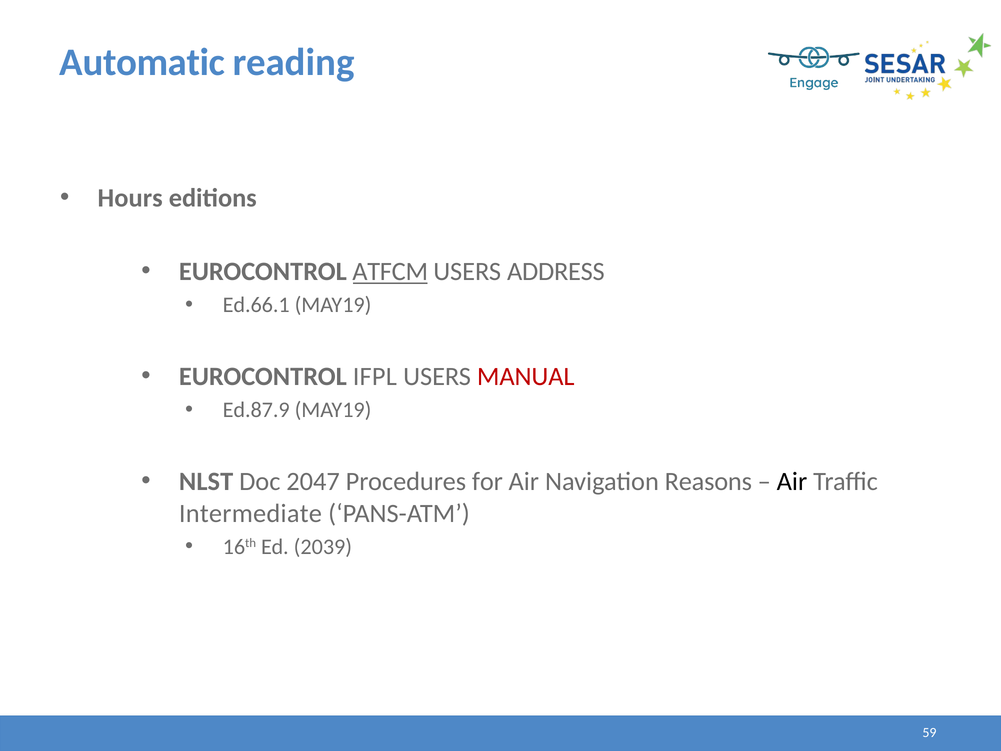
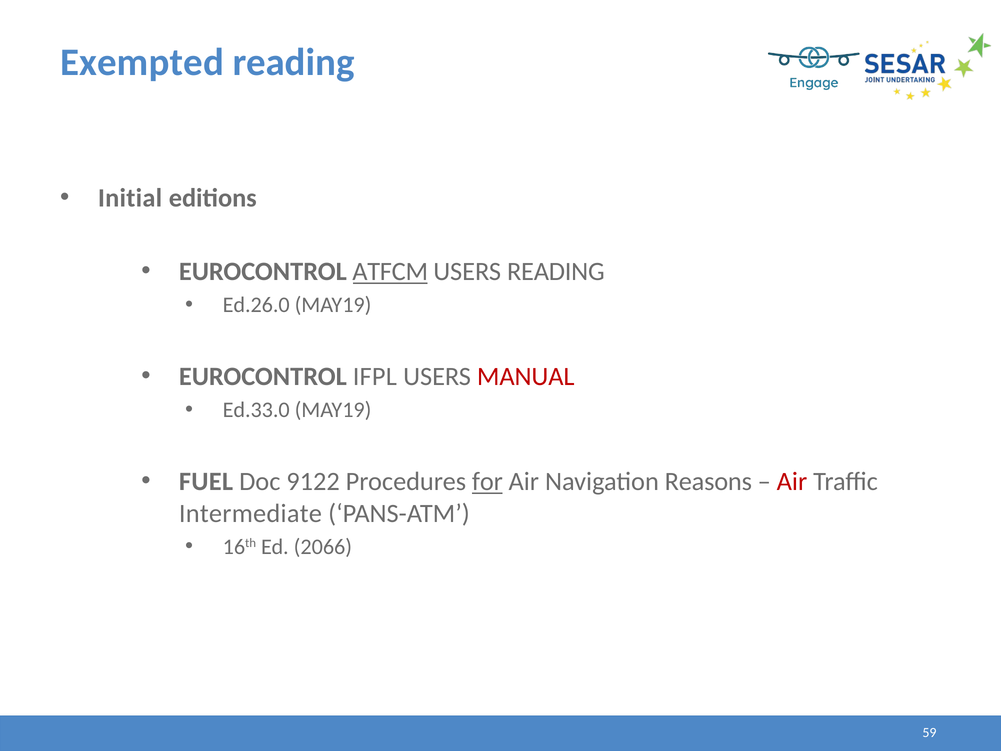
Automatic: Automatic -> Exempted (142, 63)
Hours: Hours -> Initial (130, 198)
USERS ADDRESS: ADDRESS -> READING (556, 272)
Ed.66.1: Ed.66.1 -> Ed.26.0 (256, 305)
Ed.87.9: Ed.87.9 -> Ed.33.0 (256, 410)
NLST: NLST -> FUEL (206, 482)
2047: 2047 -> 9122 (313, 482)
for underline: none -> present (487, 482)
Air colour: black -> red (792, 482)
2039: 2039 -> 2066 (323, 547)
